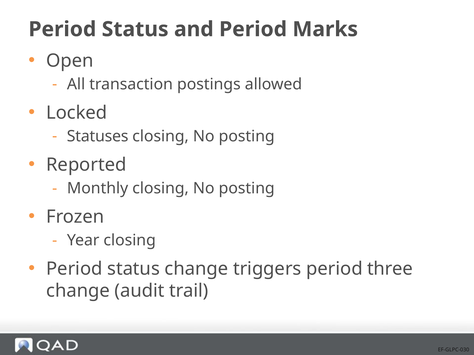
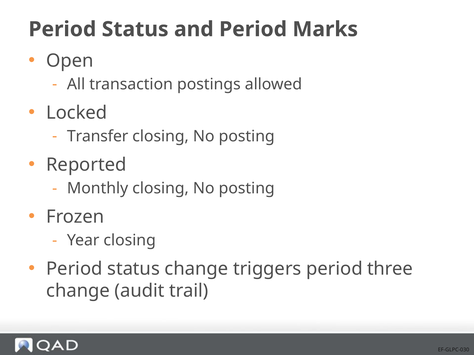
Statuses: Statuses -> Transfer (98, 136)
